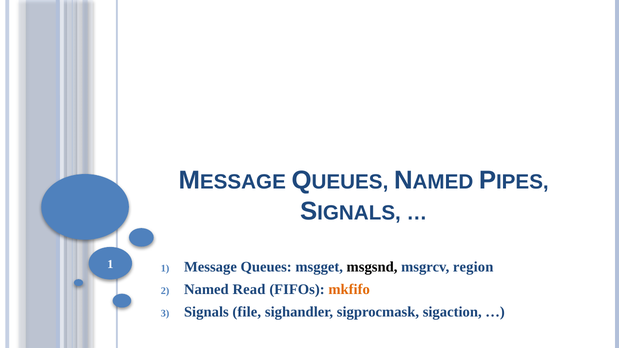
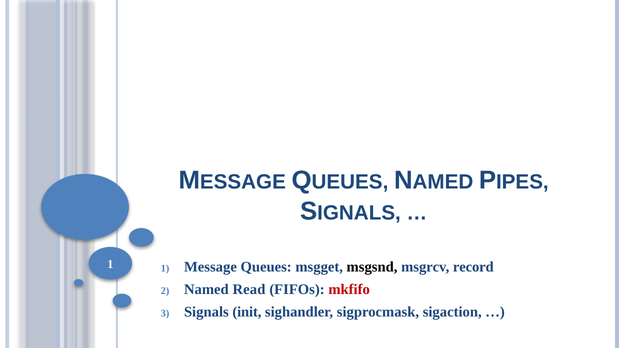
region: region -> record (473, 267)
mkfifo colour: orange -> red (349, 290)
file: file -> init (247, 312)
